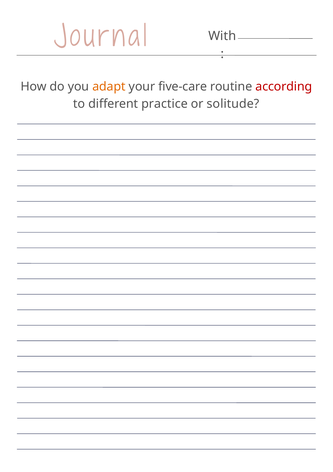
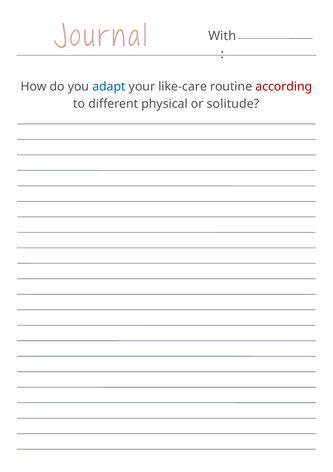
adapt colour: orange -> blue (109, 86)
five-care: five-care -> like-care (183, 86)
practice: practice -> physical (165, 104)
